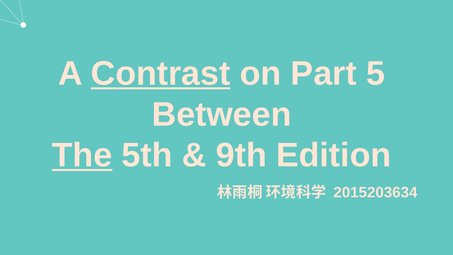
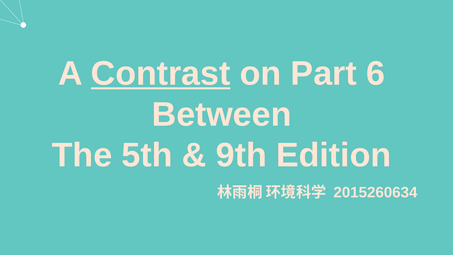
5: 5 -> 6 (376, 74)
The underline: present -> none (82, 155)
2015203634: 2015203634 -> 2015260634 (375, 192)
